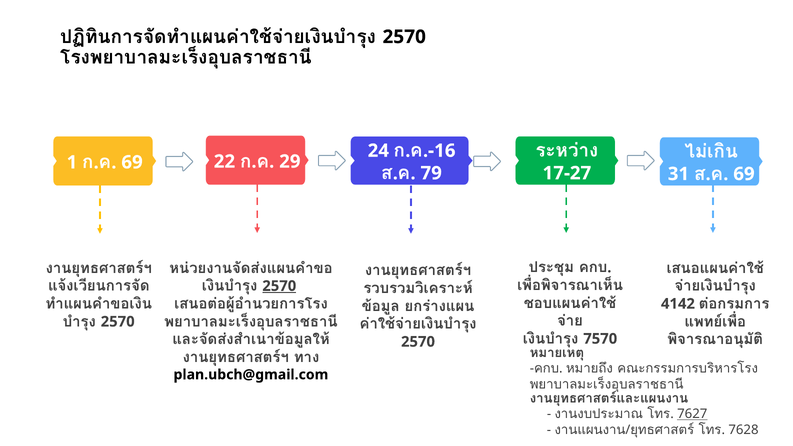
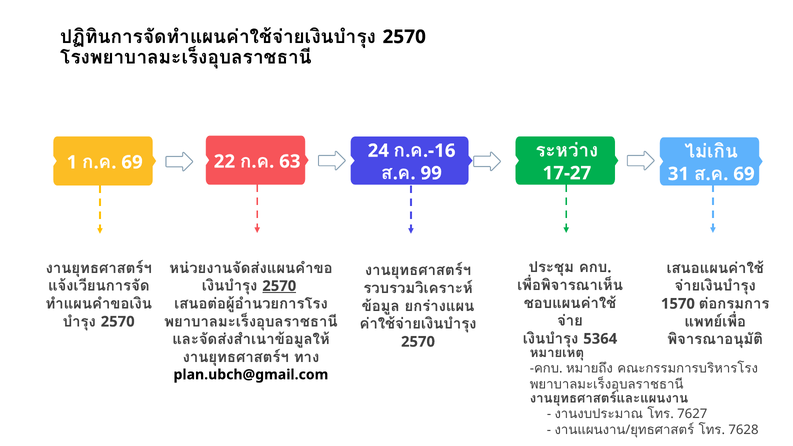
29: 29 -> 63 (290, 162)
79: 79 -> 99 (431, 173)
4142: 4142 -> 1570 (678, 304)
7570: 7570 -> 5364 (600, 339)
7627 underline: present -> none (692, 414)
